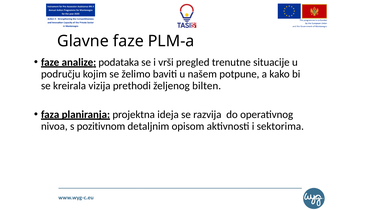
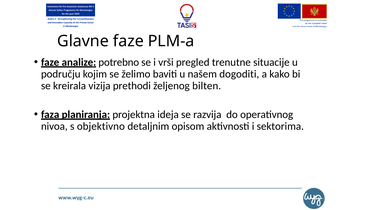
podataka: podataka -> potrebno (119, 62)
potpune: potpune -> dogoditi (239, 74)
pozitivnom: pozitivnom -> objektivno (101, 126)
